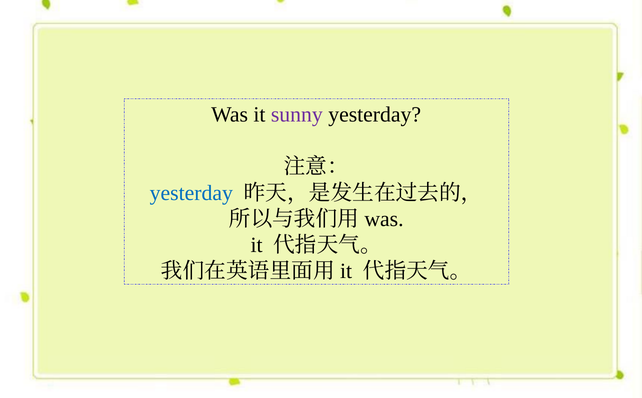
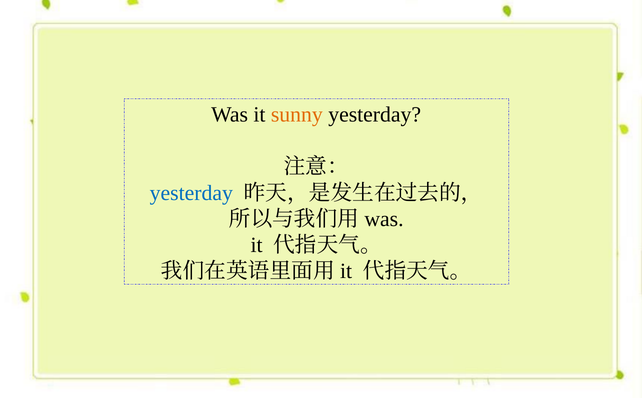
sunny colour: purple -> orange (297, 115)
